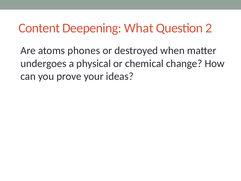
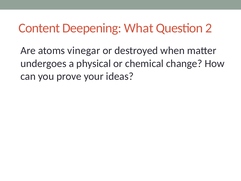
phones: phones -> vinegar (84, 51)
